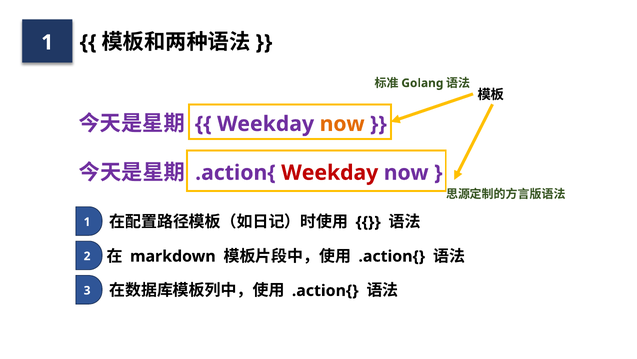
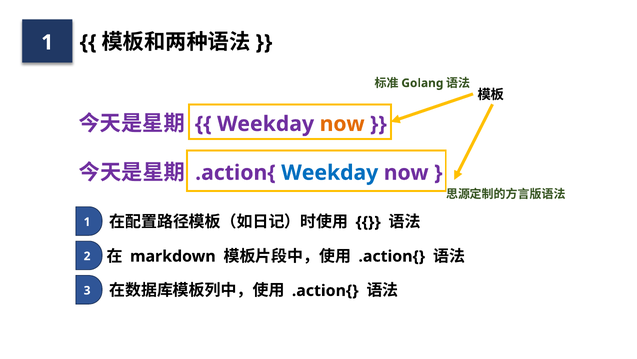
Weekday colour: red -> blue (330, 172)
